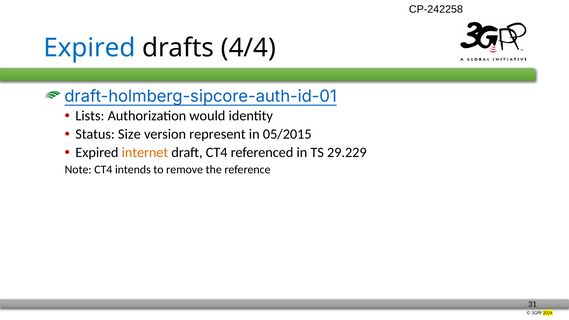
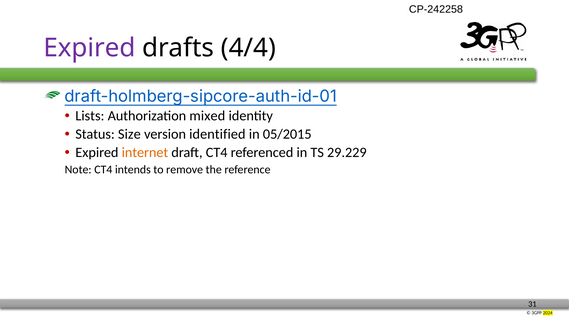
Expired colour: blue -> purple (89, 48)
would: would -> mixed (207, 116)
represent: represent -> identified (217, 134)
